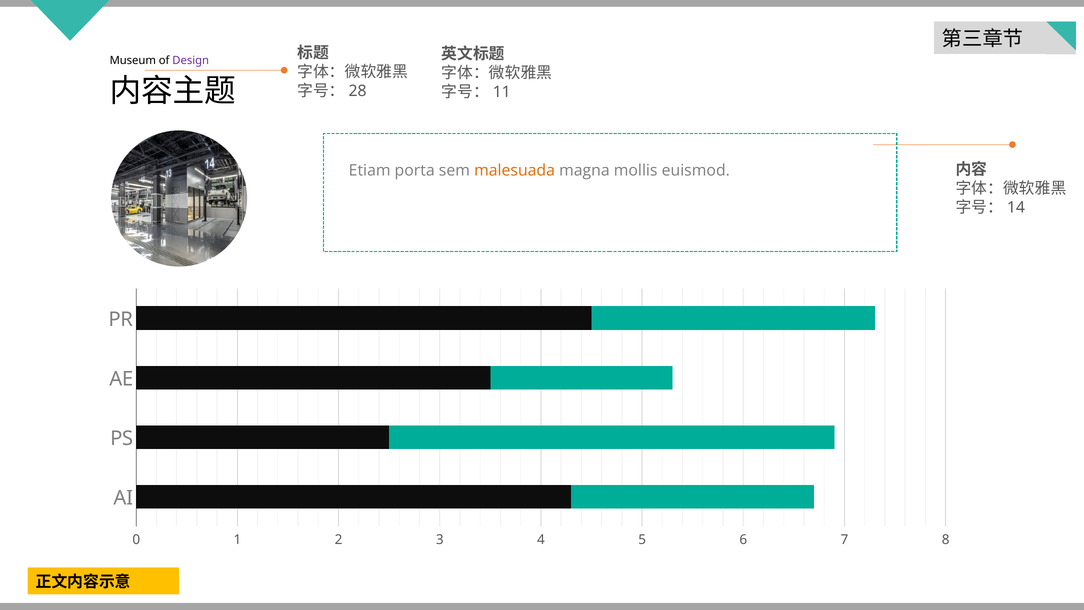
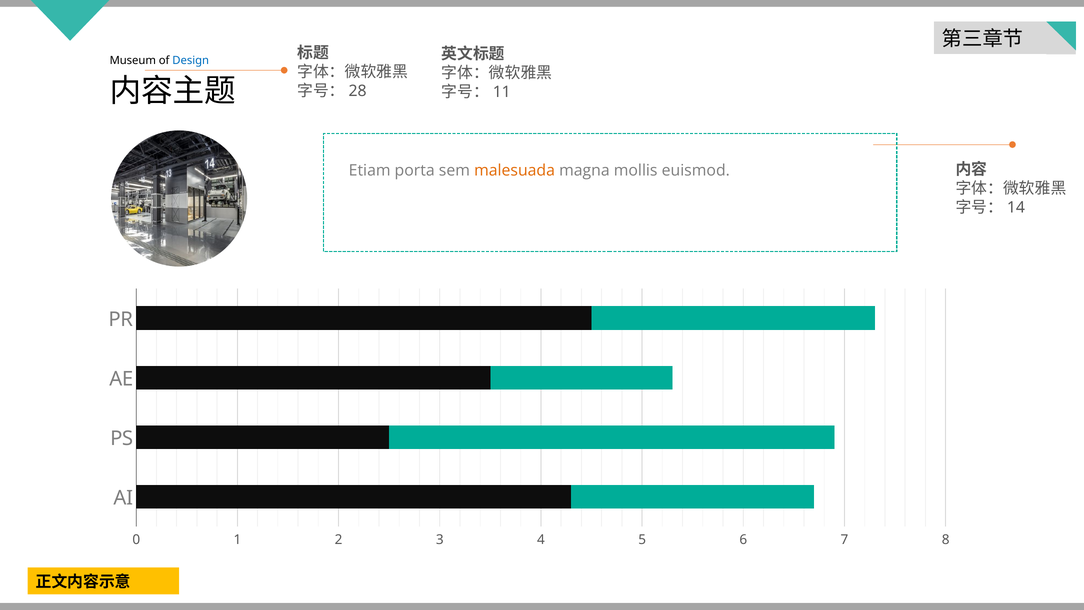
Design colour: purple -> blue (191, 60)
